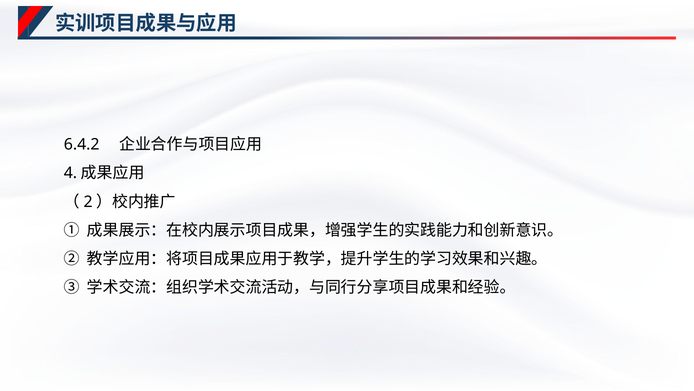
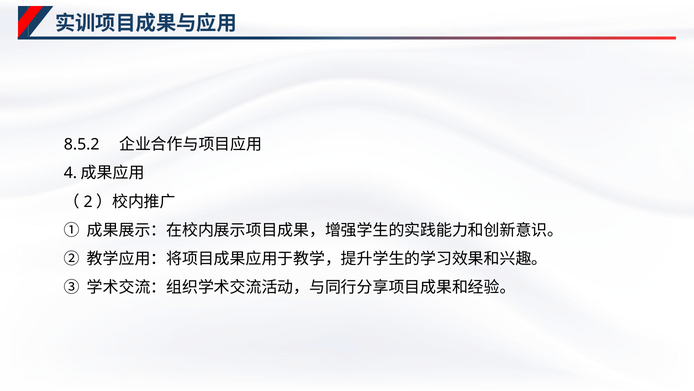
6.4.2: 6.4.2 -> 8.5.2 (82, 144)
